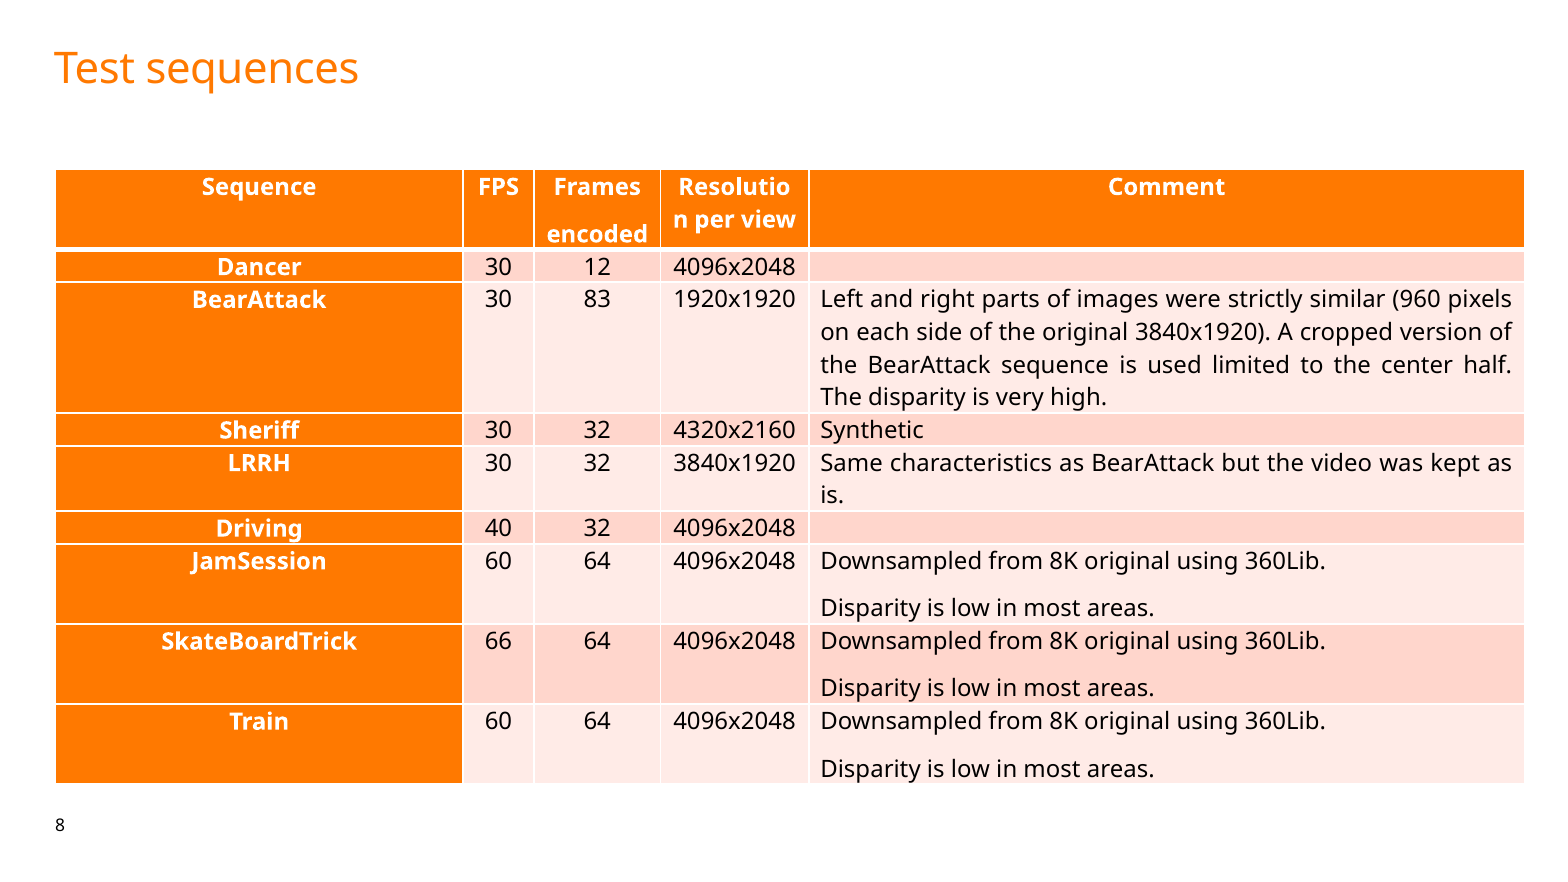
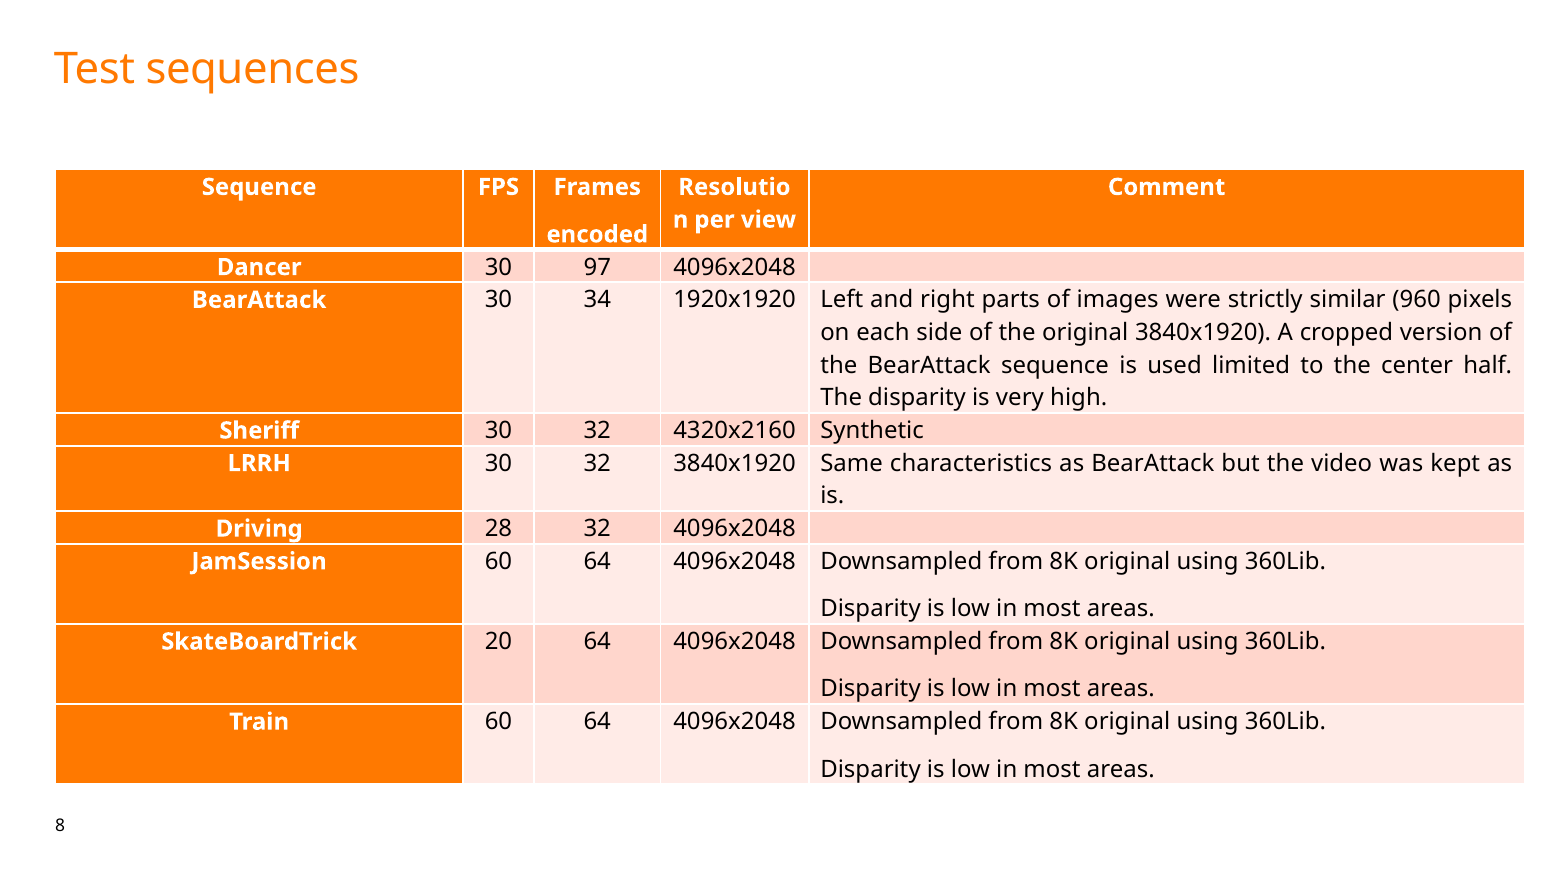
12: 12 -> 97 (597, 267)
83: 83 -> 34 (597, 300)
40: 40 -> 28 (499, 529)
66: 66 -> 20 (499, 642)
